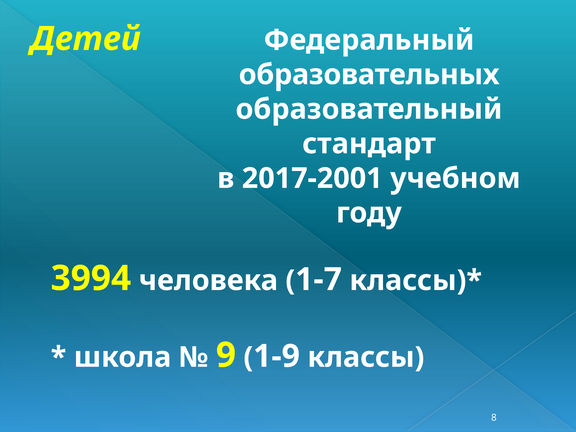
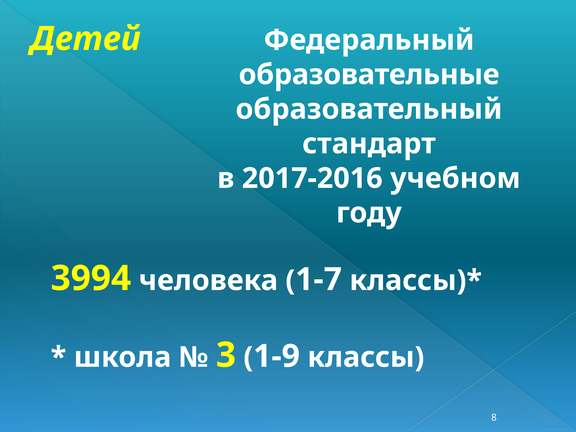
образовательных: образовательных -> образовательные (369, 75)
2017-2001: 2017-2001 -> 2017-2016 (312, 178)
9: 9 -> 3 (226, 355)
